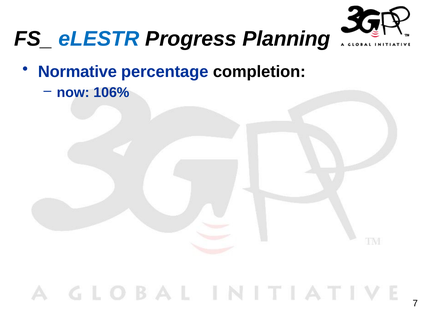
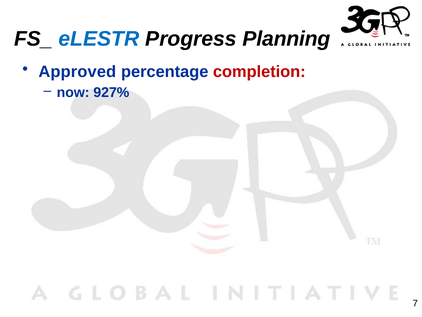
Normative: Normative -> Approved (77, 72)
completion colour: black -> red (259, 72)
106%: 106% -> 927% (111, 93)
